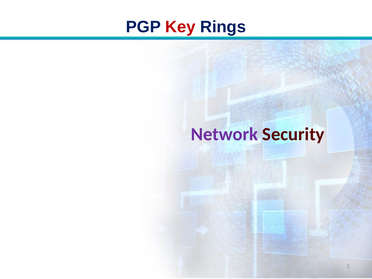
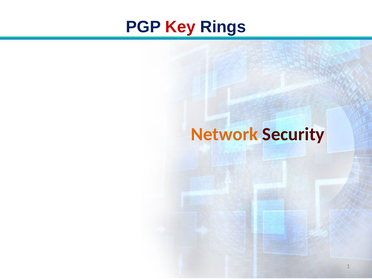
Network colour: purple -> orange (225, 134)
